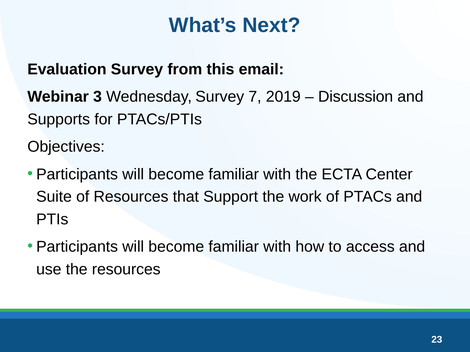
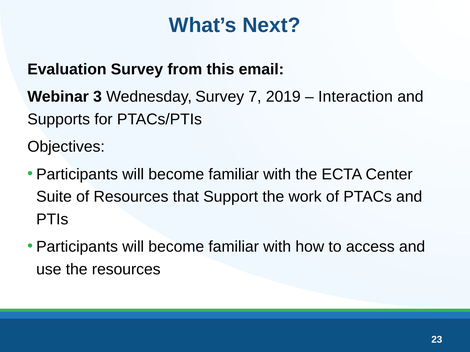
Discussion: Discussion -> Interaction (356, 97)
